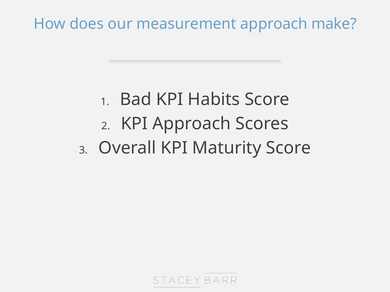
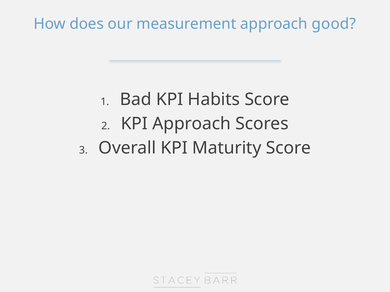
make: make -> good (334, 24)
